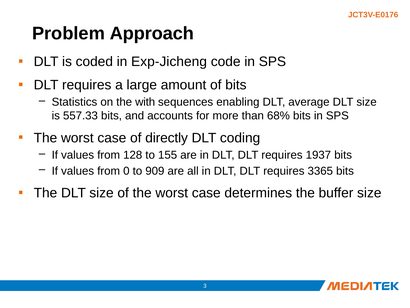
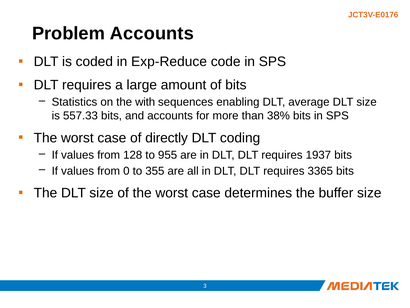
Problem Approach: Approach -> Accounts (152, 33)
Exp-Jicheng: Exp-Jicheng -> Exp-Reduce (169, 62)
68%: 68% -> 38% (278, 116)
155: 155 -> 955 (168, 155)
909: 909 -> 355 (155, 171)
